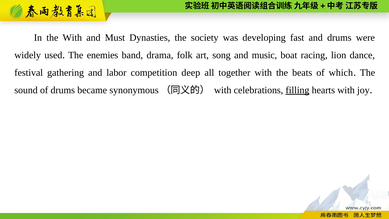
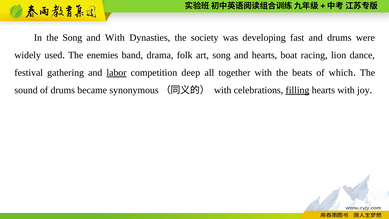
the With: With -> Song (72, 38)
and Must: Must -> With (115, 38)
and music: music -> hearts (264, 55)
labor underline: none -> present (116, 73)
